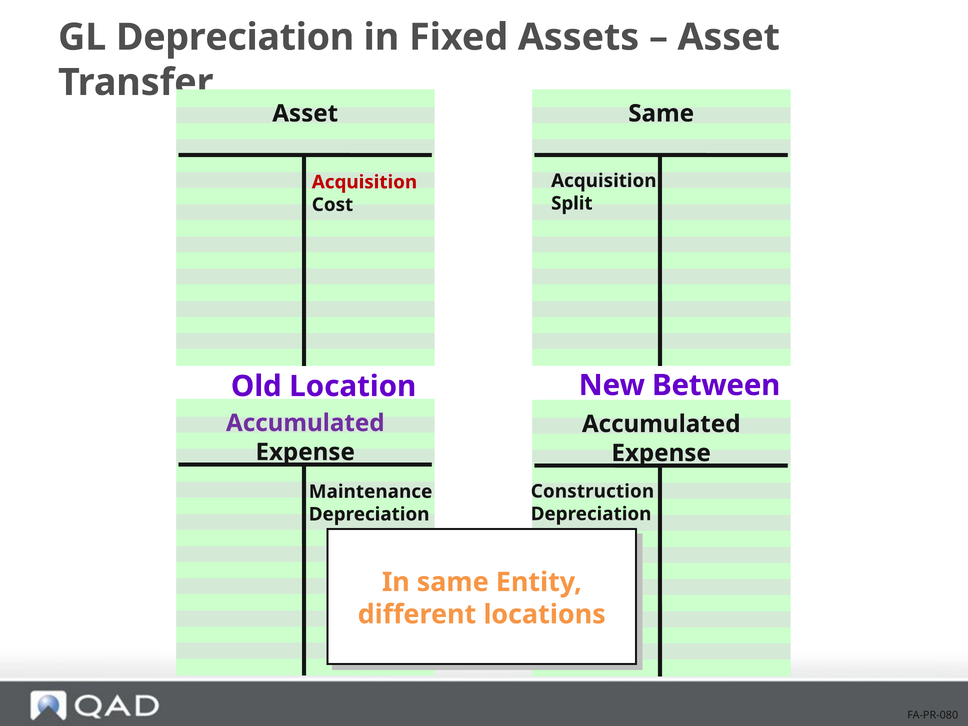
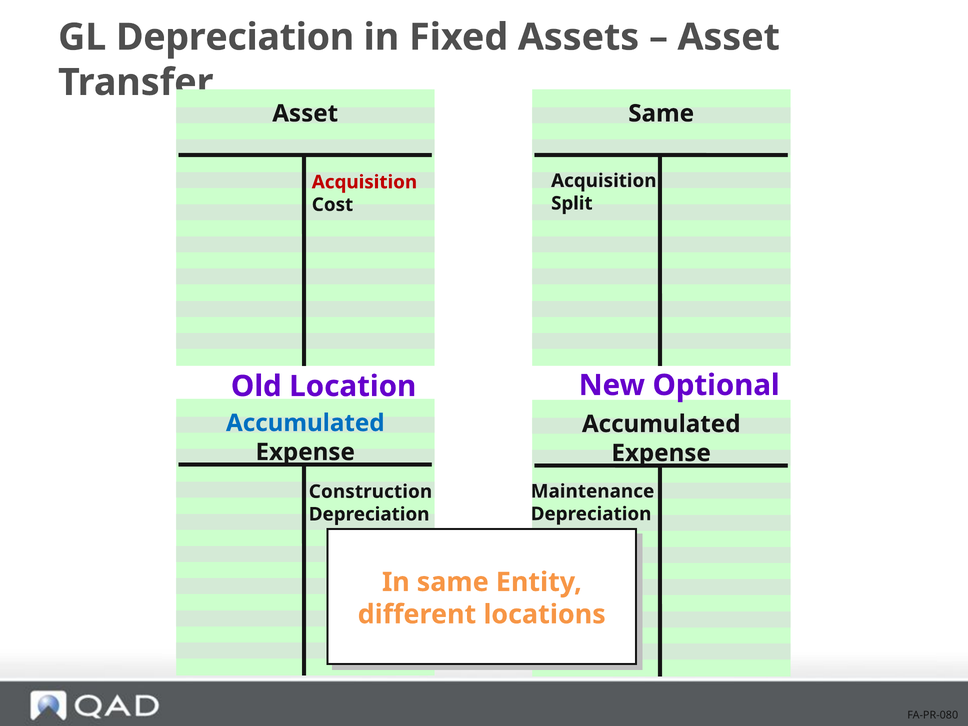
Between: Between -> Optional (716, 385)
Accumulated colour: purple -> blue (305, 423)
Construction: Construction -> Maintenance (592, 491)
Maintenance: Maintenance -> Construction (370, 492)
